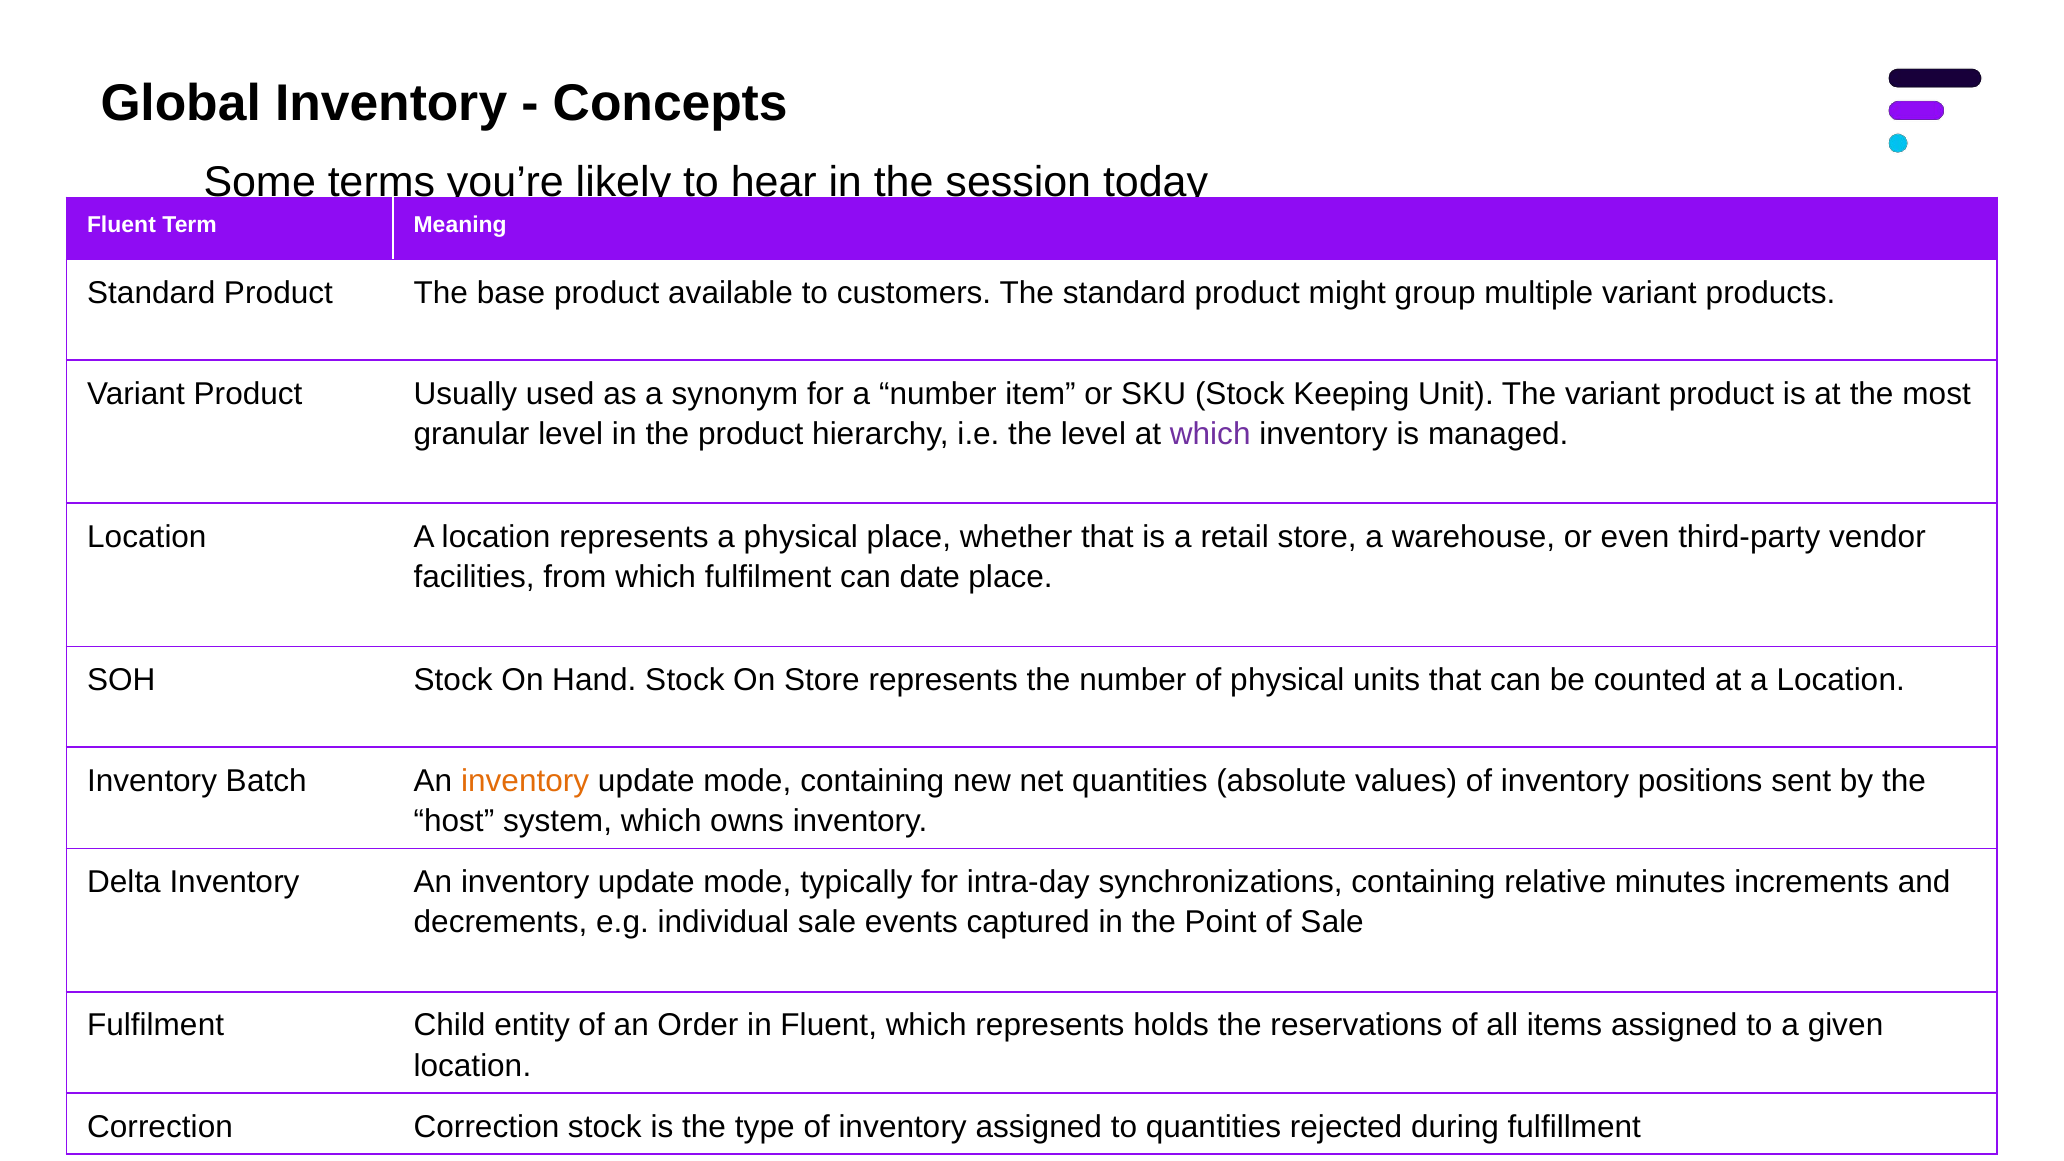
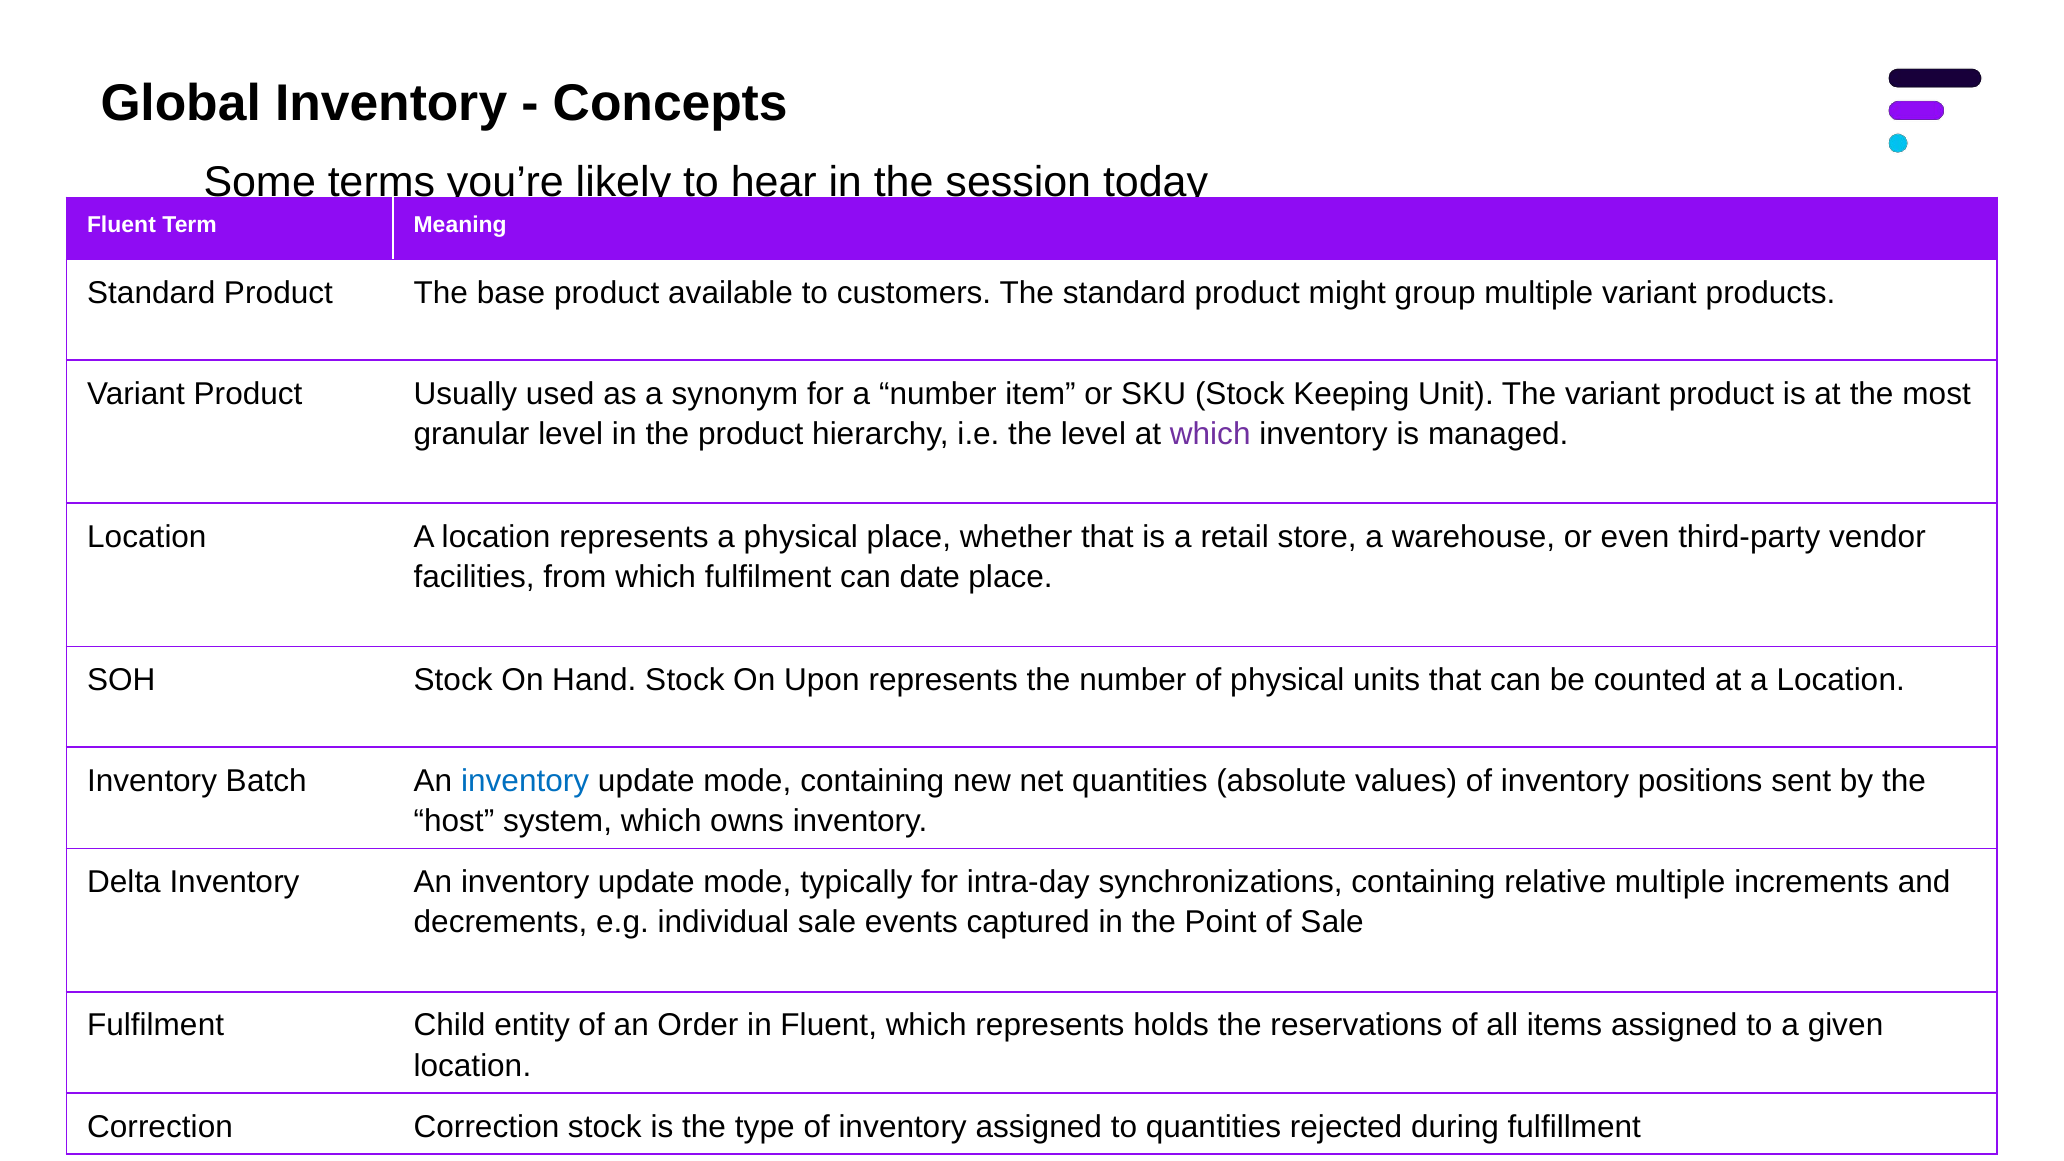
On Store: Store -> Upon (822, 680)
inventory colour: orange -> blue (525, 781)
relative minutes: minutes -> multiple (1670, 882)
